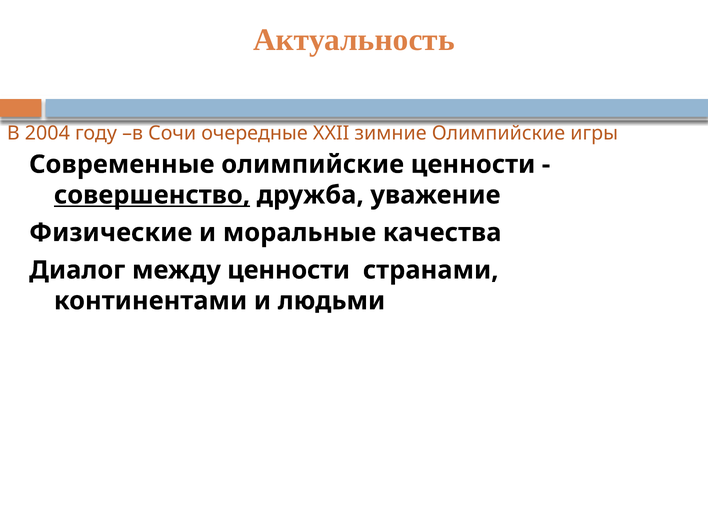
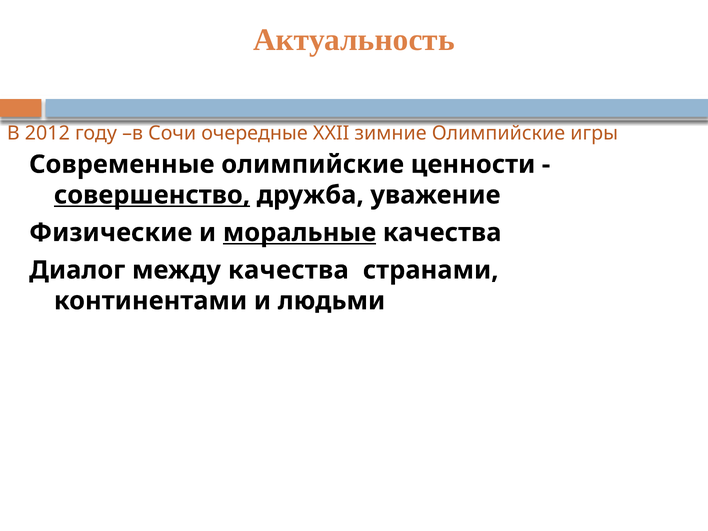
2004: 2004 -> 2012 (47, 133)
моральные underline: none -> present (300, 233)
между ценности: ценности -> качества (288, 270)
